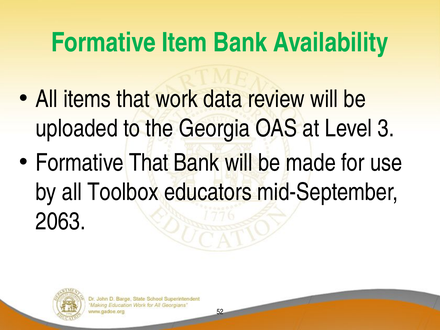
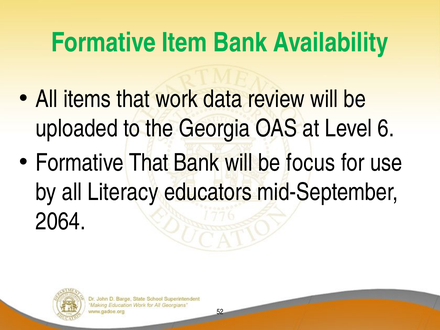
3: 3 -> 6 (386, 129)
made: made -> focus (311, 163)
Toolbox: Toolbox -> Literacy (123, 192)
2063: 2063 -> 2064 (61, 221)
